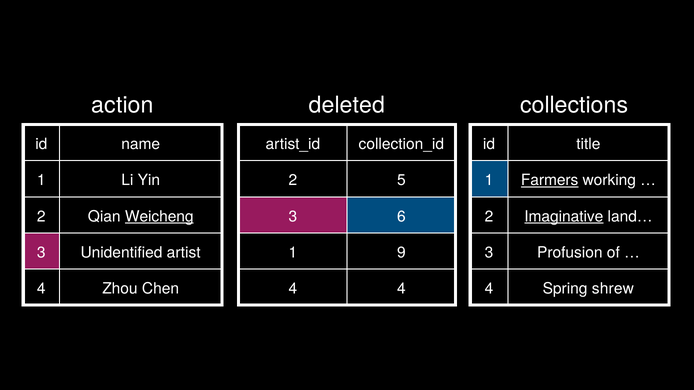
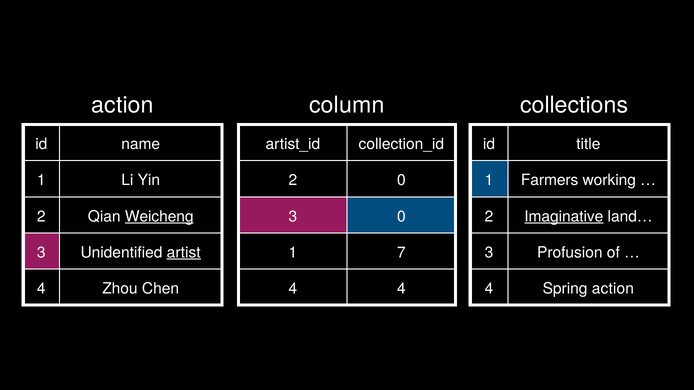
deleted: deleted -> column (347, 105)
2 5: 5 -> 0 (401, 180)
Farmers underline: present -> none (550, 180)
3 6: 6 -> 0 (401, 217)
artist underline: none -> present (184, 253)
9: 9 -> 7 (401, 253)
Spring shrew: shrew -> action (613, 289)
